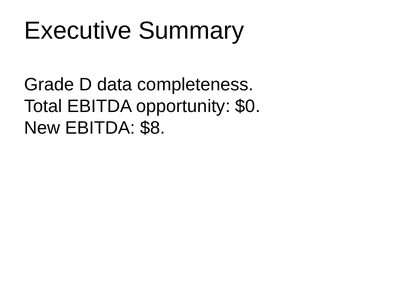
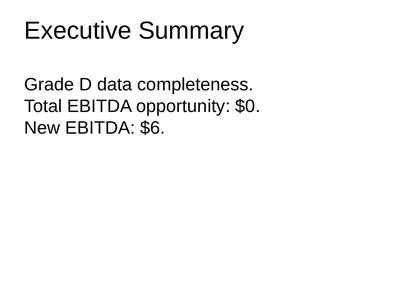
$8: $8 -> $6 (153, 128)
